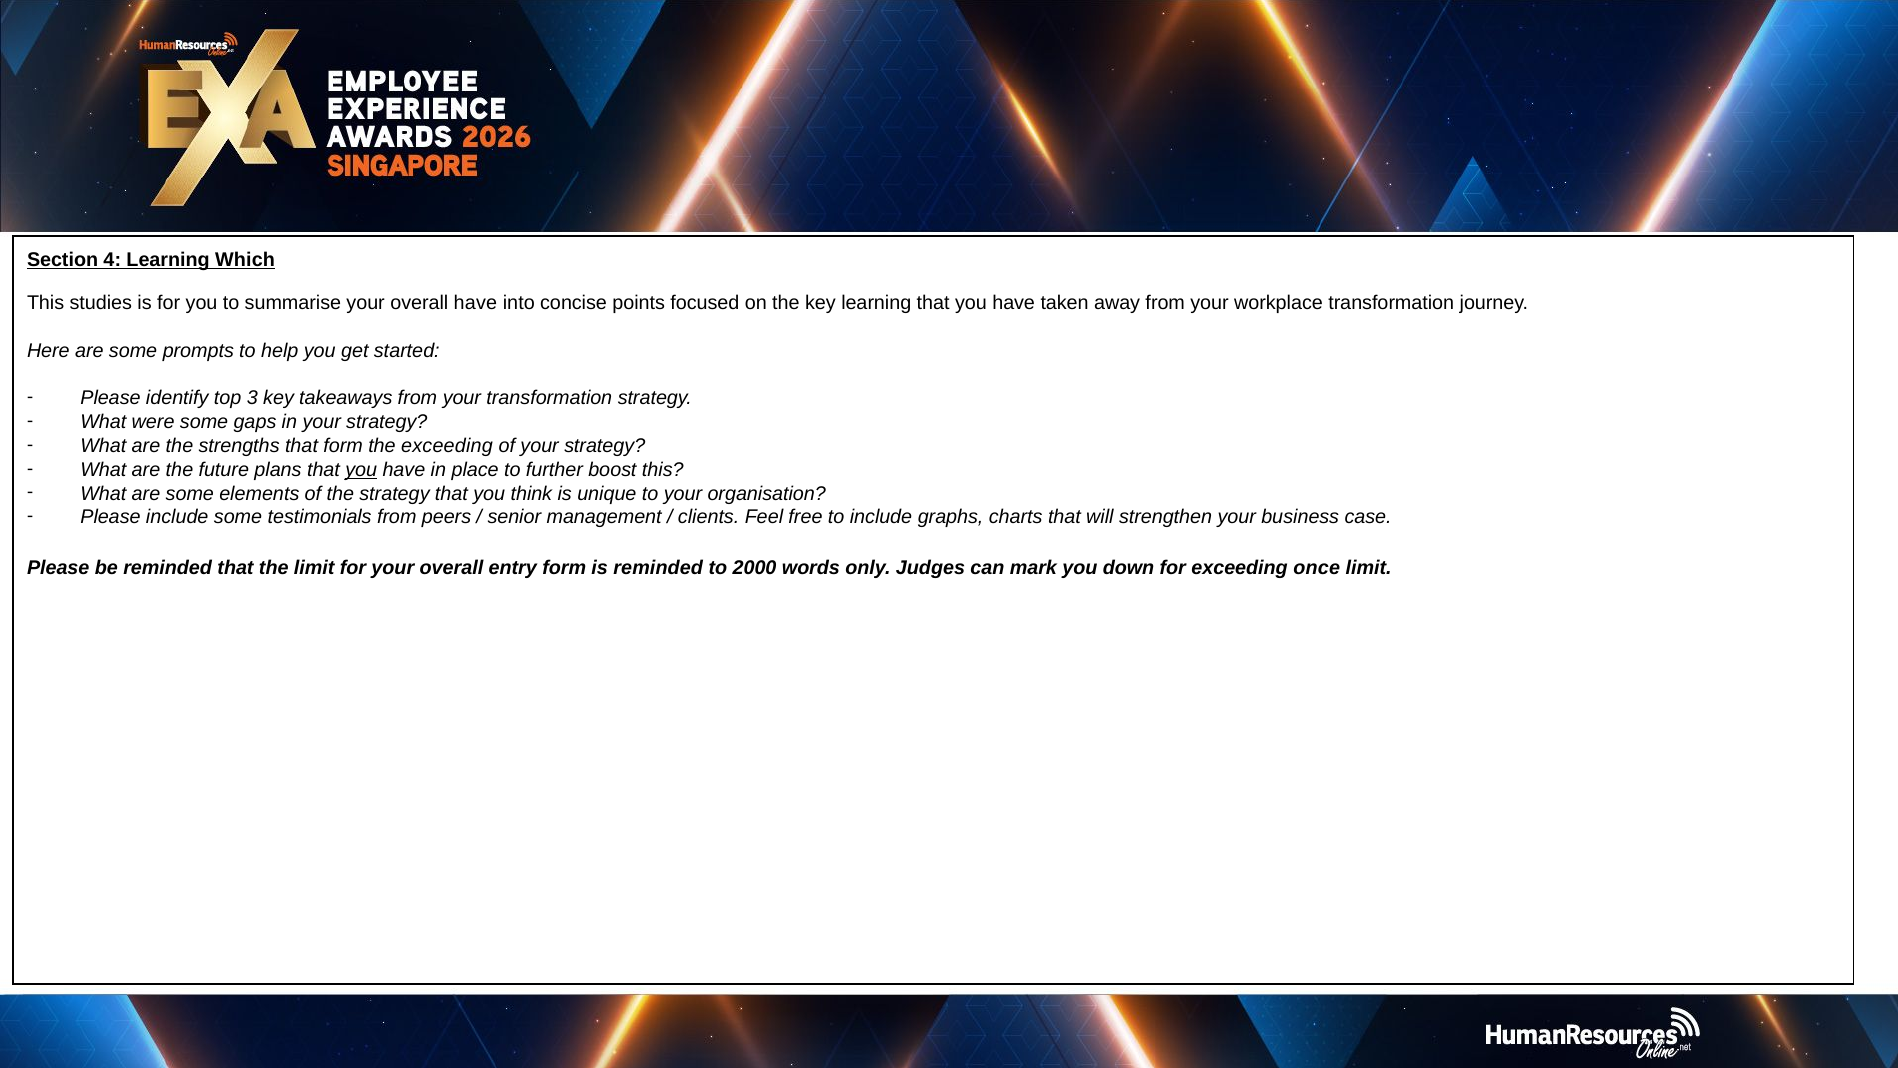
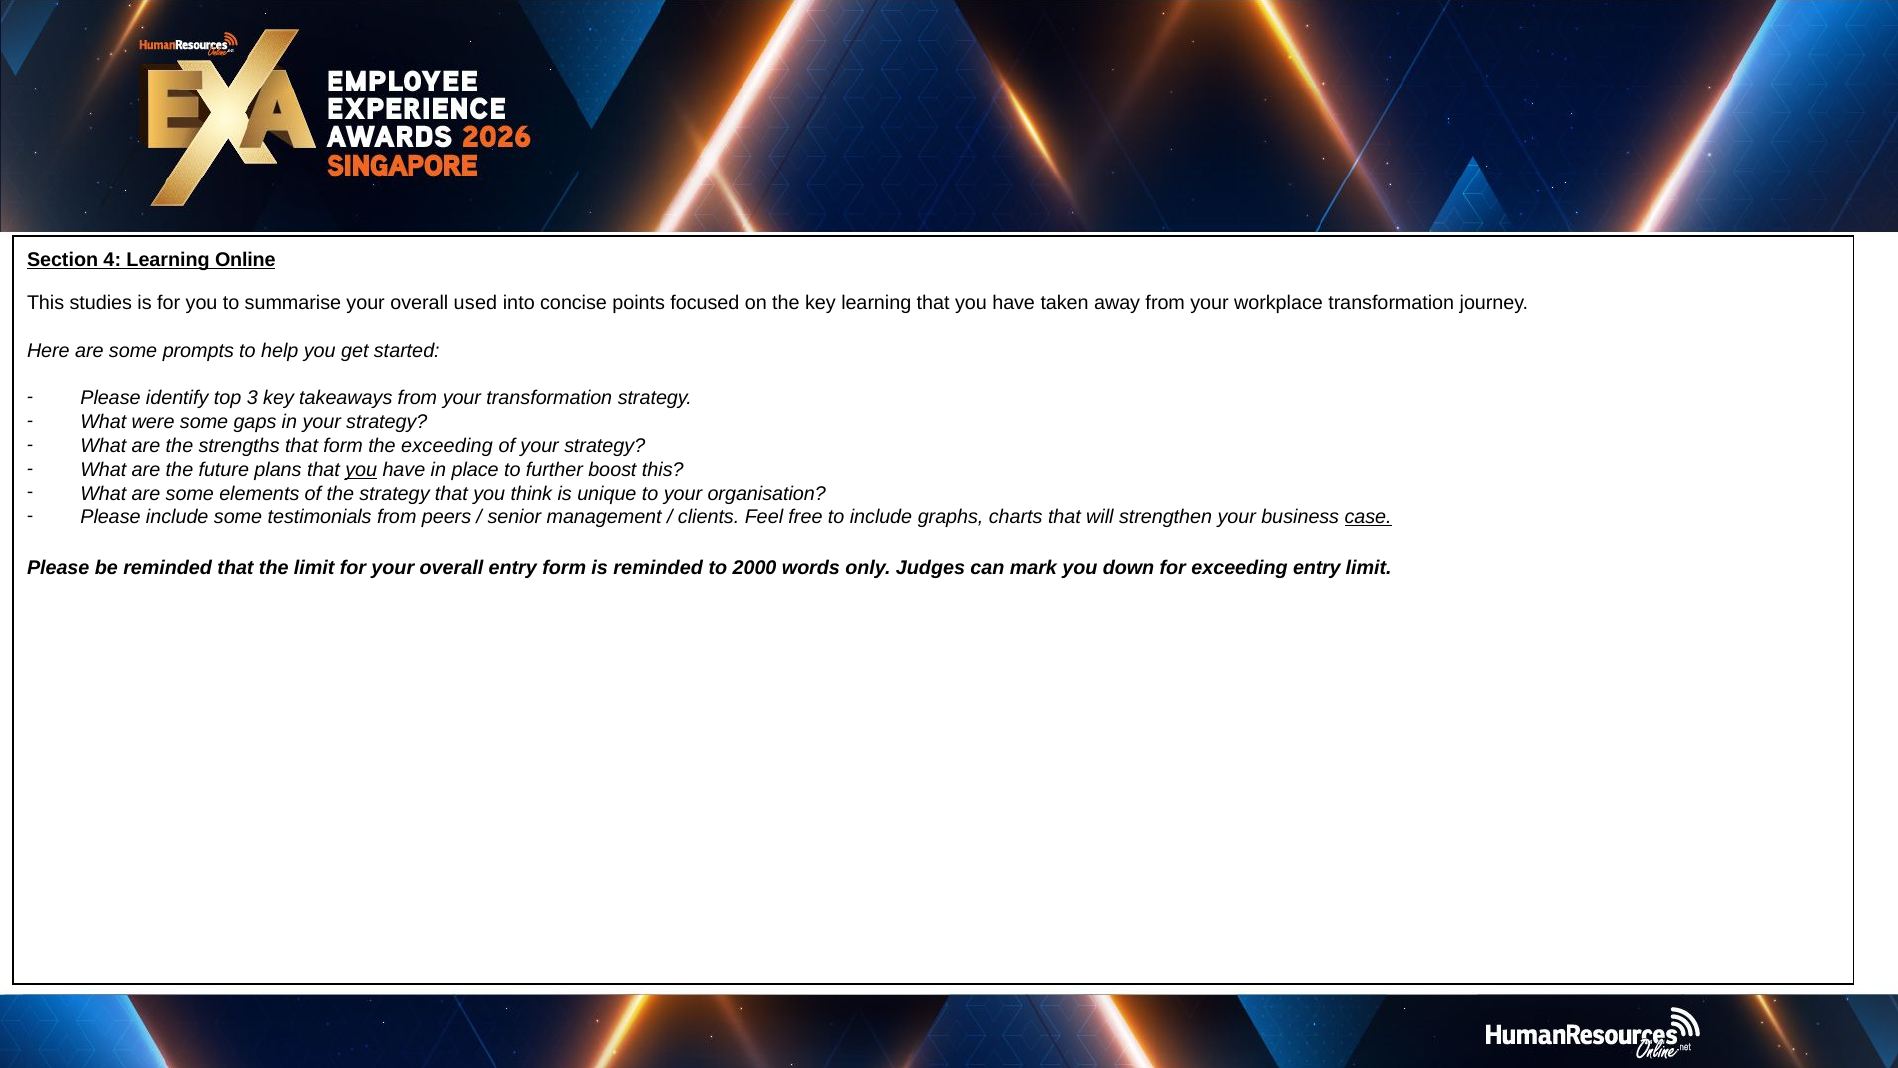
Which: Which -> Online (245, 260)
overall have: have -> used (475, 303)
case underline: none -> present (1368, 517)
exceeding once: once -> entry (1317, 568)
